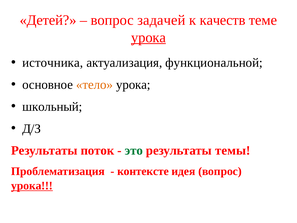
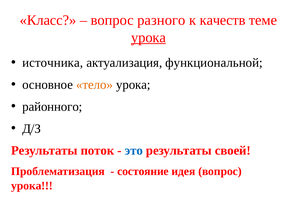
Детей: Детей -> Класс (48, 20)
задачей: задачей -> разного (161, 20)
школьный: школьный -> районного (52, 106)
это colour: green -> blue (134, 150)
темы: темы -> своей (233, 150)
контексте: контексте -> состояние (143, 171)
урока underline: present -> none (32, 186)
